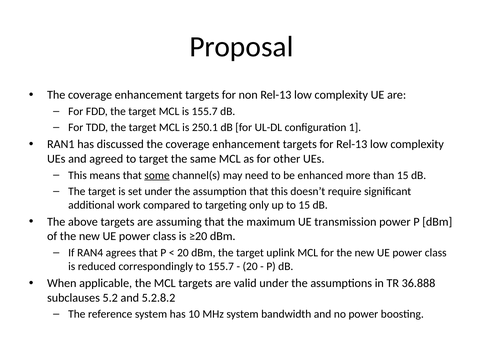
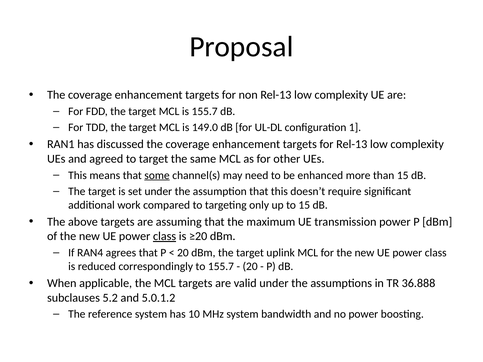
250.1: 250.1 -> 149.0 (205, 128)
class underline: none -> present (165, 236)
5.2.8.2: 5.2.8.2 -> 5.0.1.2 (159, 298)
